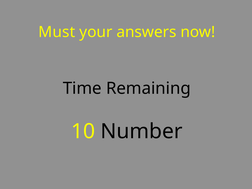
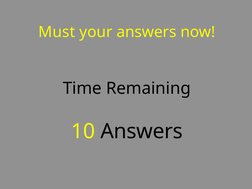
10 Number: Number -> Answers (142, 131)
